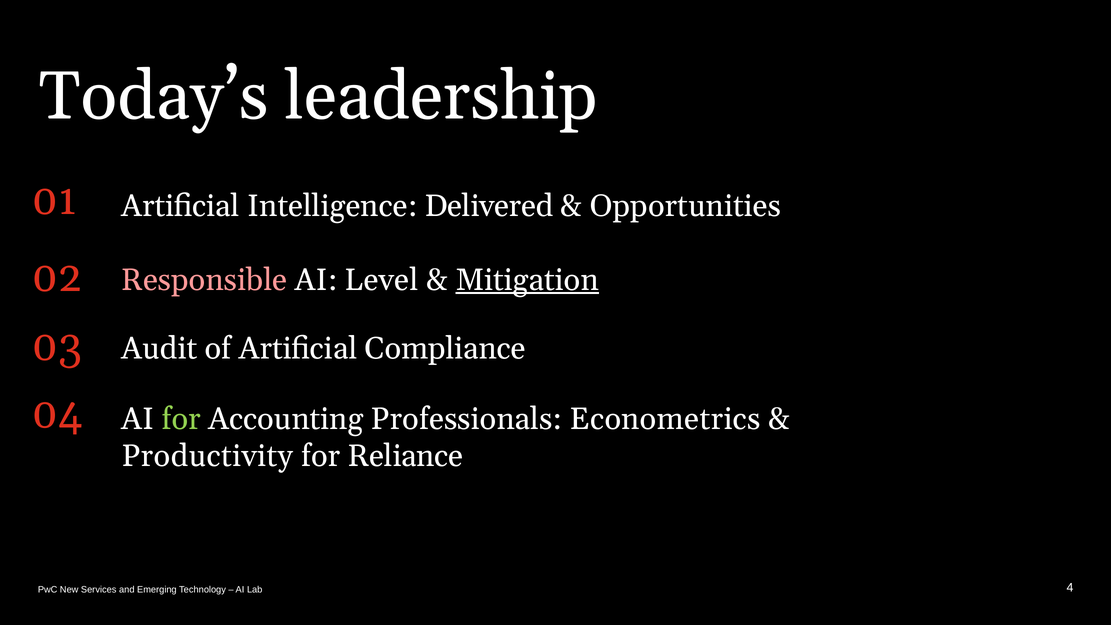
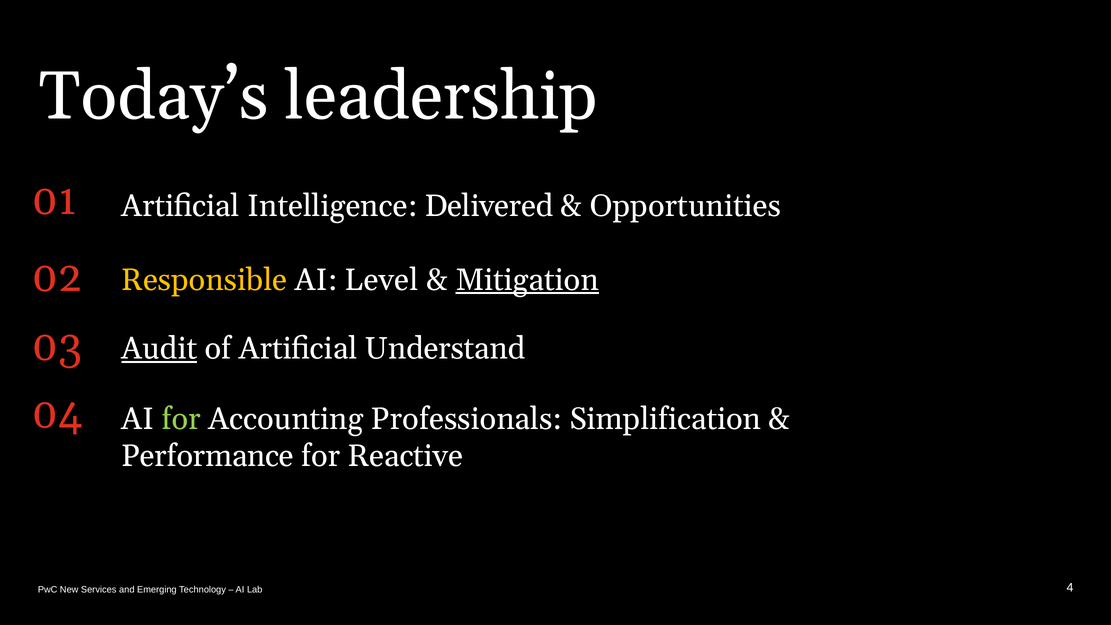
Responsible colour: pink -> yellow (204, 280)
Audit underline: none -> present (159, 349)
Compliance: Compliance -> Understand (445, 349)
Econometrics: Econometrics -> Simplification (665, 419)
Productivity: Productivity -> Performance (208, 456)
Reliance: Reliance -> Reactive (405, 456)
